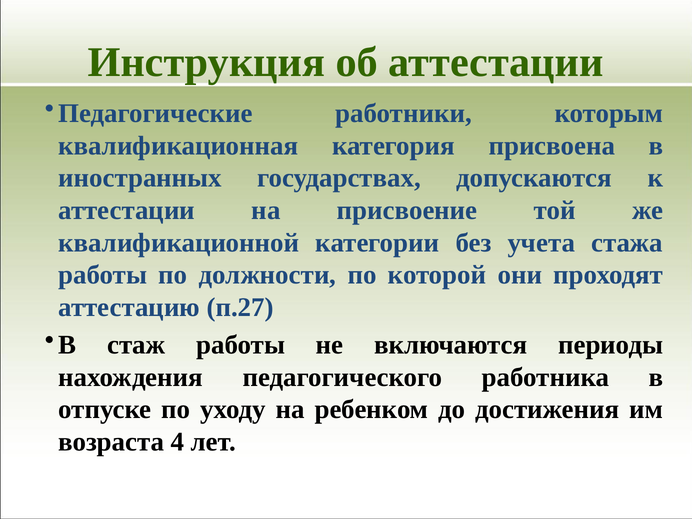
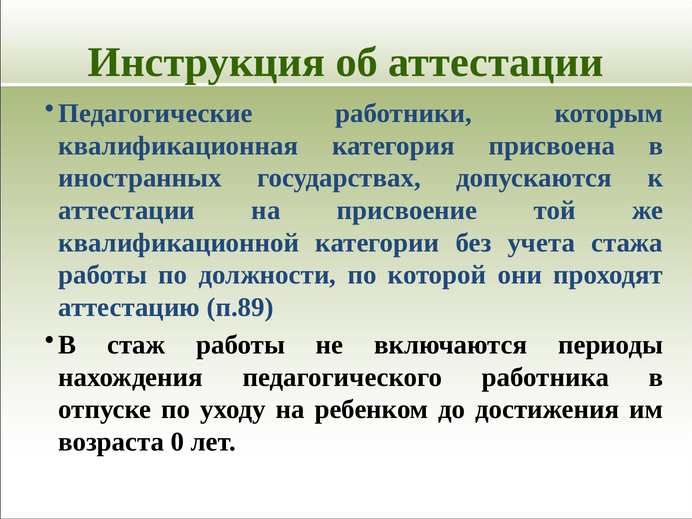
п.27: п.27 -> п.89 (240, 307)
4: 4 -> 0 (177, 442)
